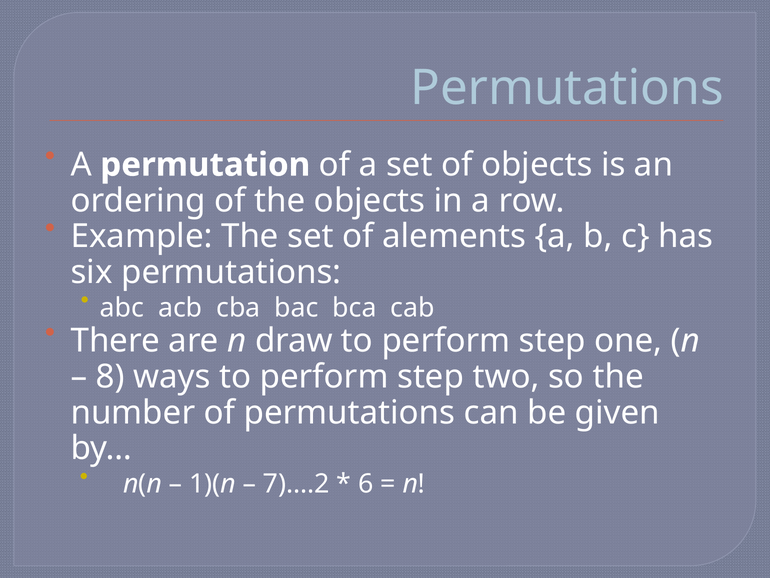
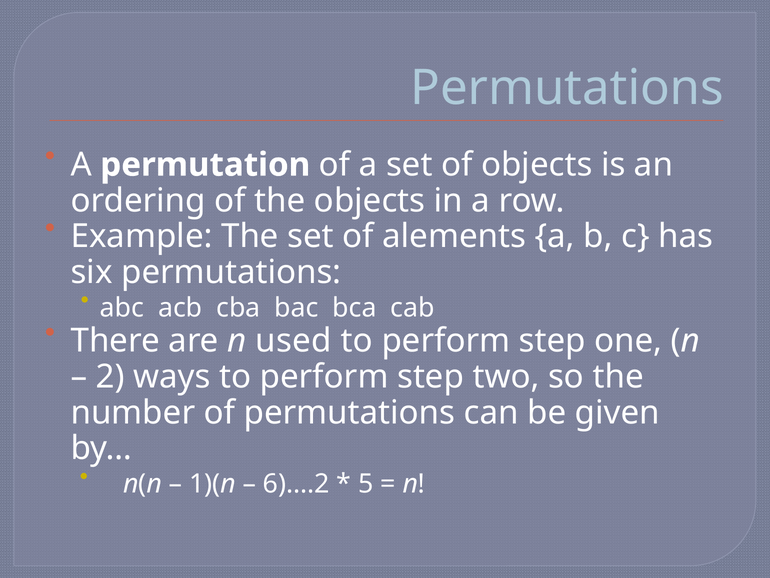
draw: draw -> used (294, 341)
8: 8 -> 2 (110, 376)
7)….2: 7)….2 -> 6)….2 (296, 483)
6: 6 -> 5 (366, 483)
